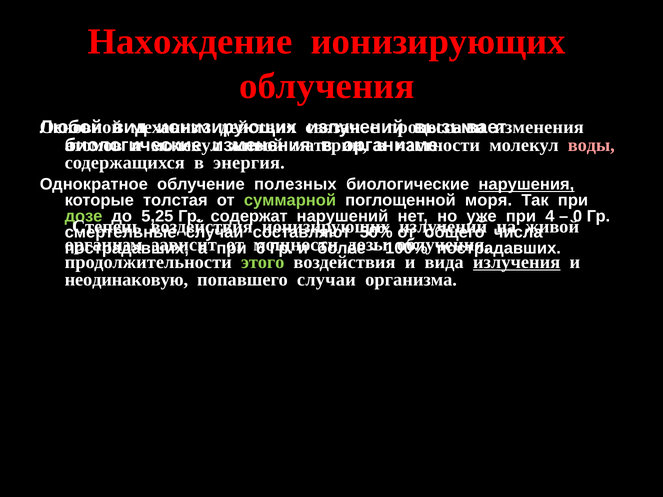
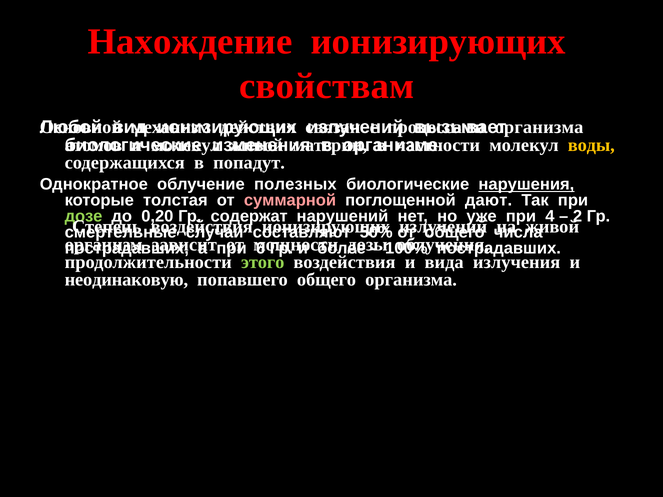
облучения: облучения -> свойствам (327, 86)
изменения: изменения -> организма (539, 127)
воды colour: pink -> yellow (591, 145)
энергия: энергия -> попадут (249, 163)
суммарной colour: light green -> pink (290, 200)
моря: моря -> дают (489, 200)
5,25: 5,25 -> 0,20 (157, 216)
0: 0 -> 2 (577, 216)
излучения underline: present -> none (517, 262)
попавшего случаи: случаи -> общего (327, 280)
